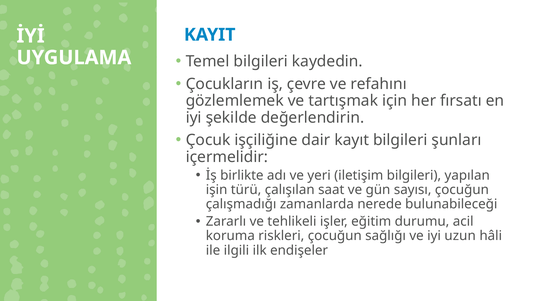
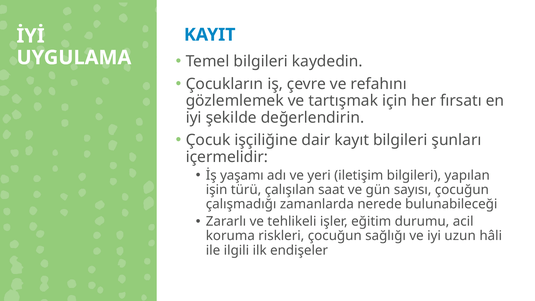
birlikte: birlikte -> yaşamı (242, 175)
